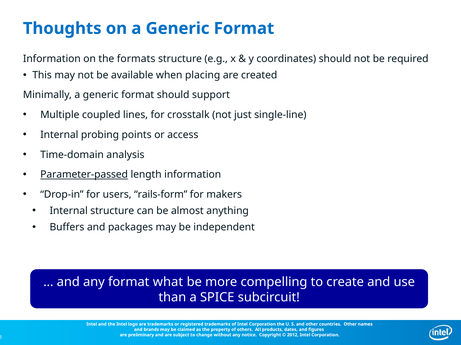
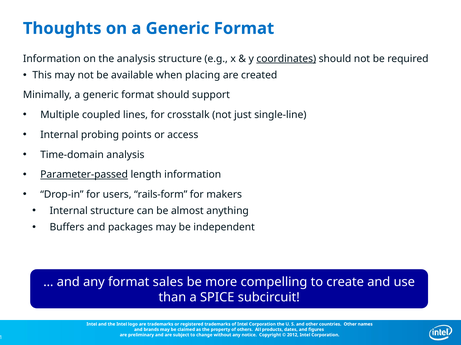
the formats: formats -> analysis (136, 59)
coordinates underline: none -> present (286, 59)
what: what -> sales (168, 283)
